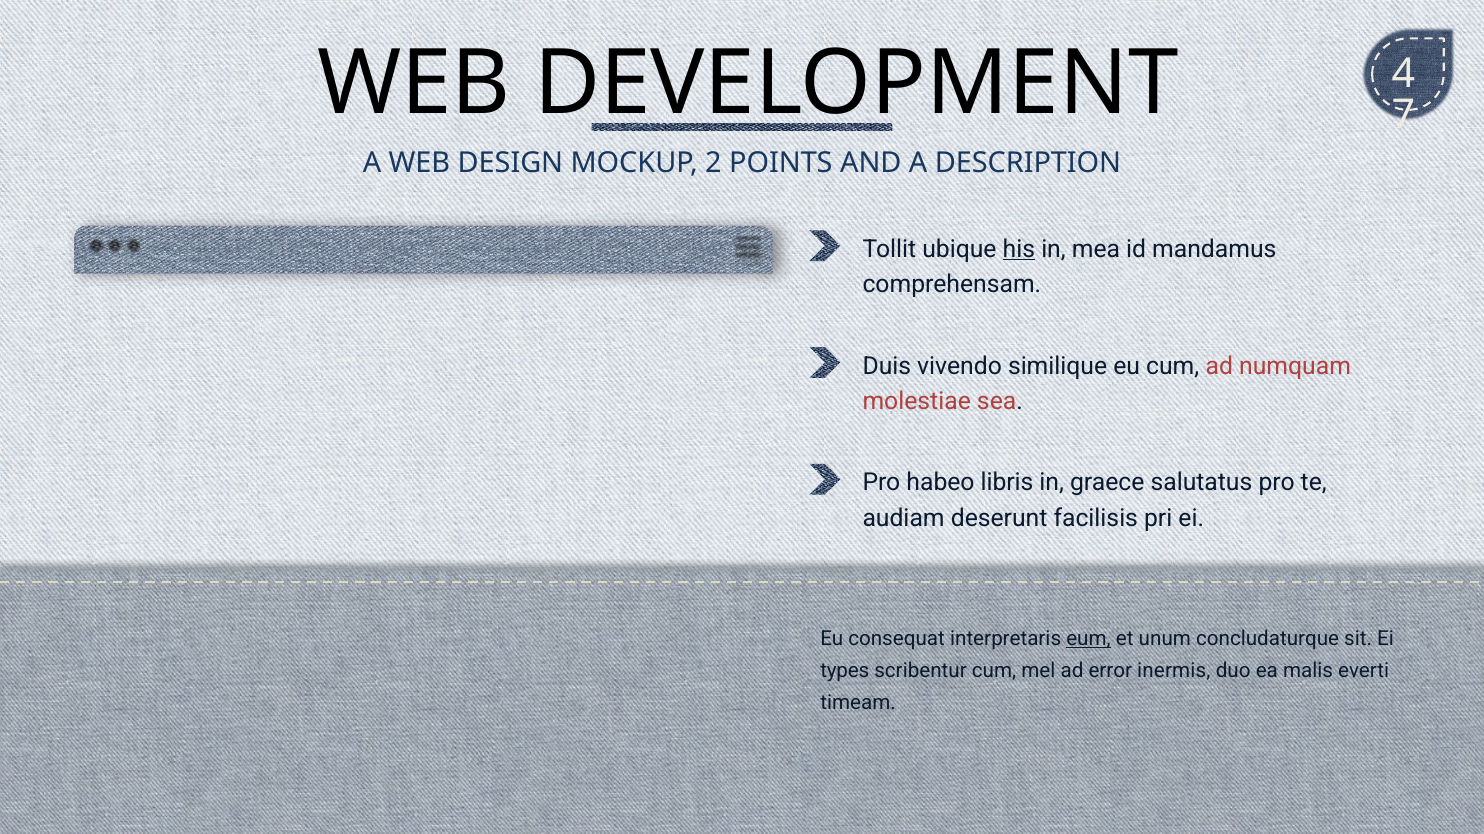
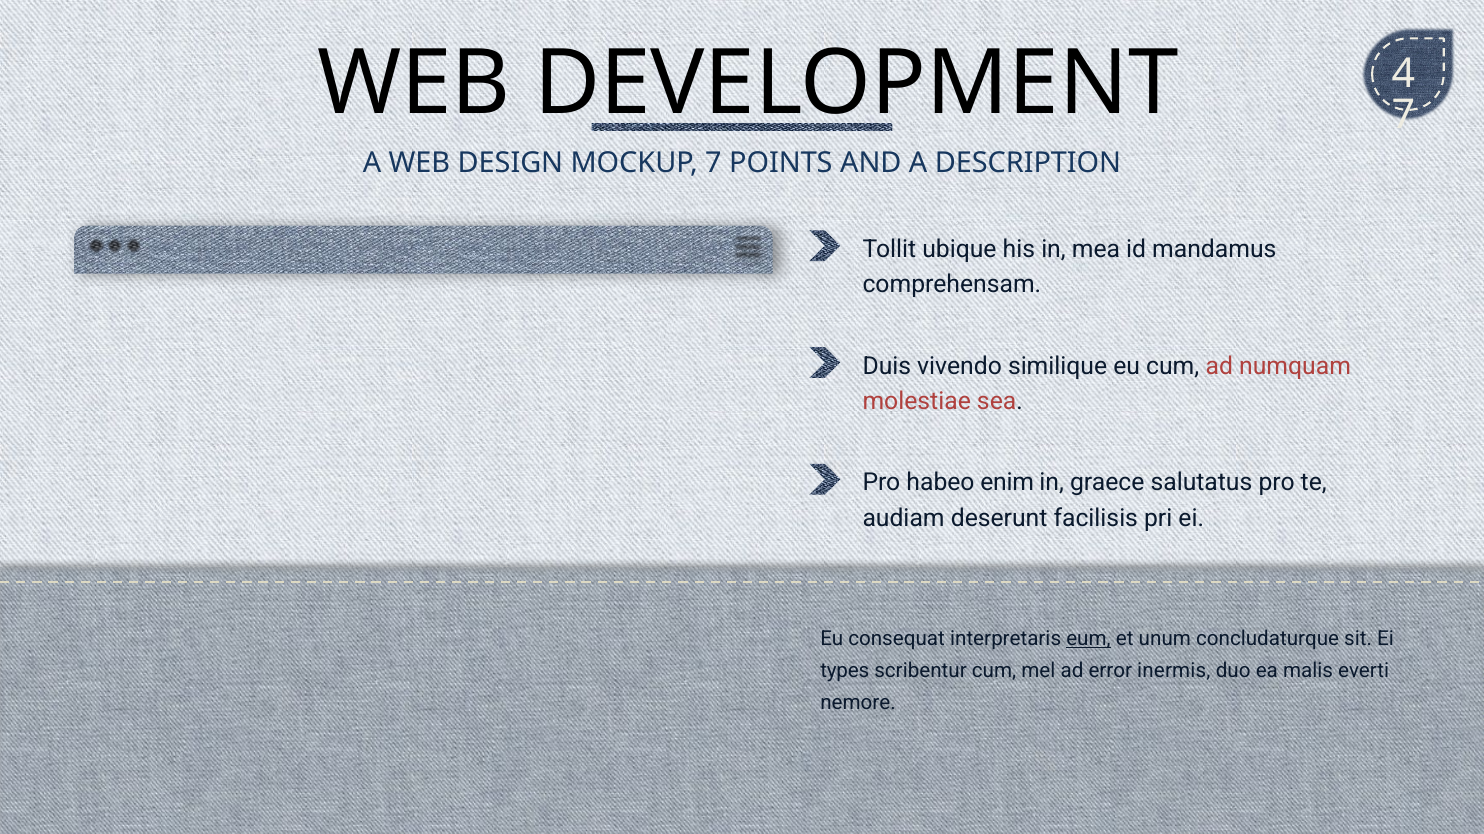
MOCKUP 2: 2 -> 7 (713, 163)
his underline: present -> none (1019, 249)
libris: libris -> enim (1007, 483)
timeam: timeam -> nemore (858, 703)
